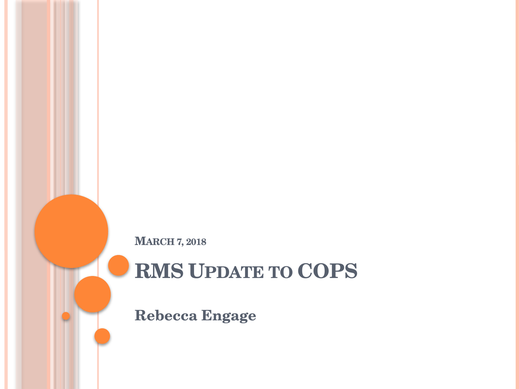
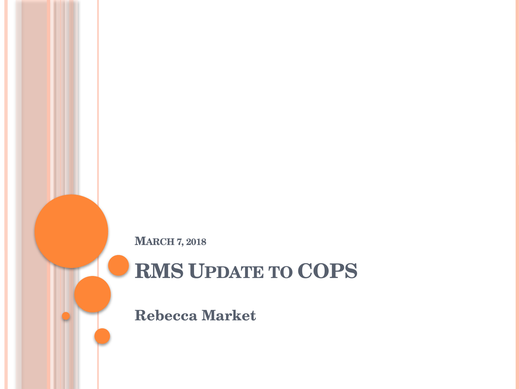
Engage: Engage -> Market (229, 316)
